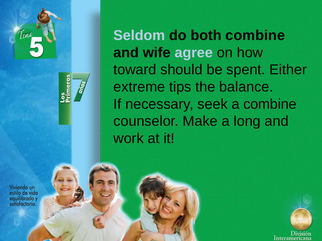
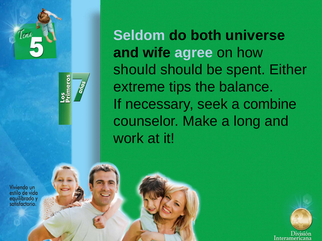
both combine: combine -> universe (255, 36)
toward: toward -> should (135, 70)
